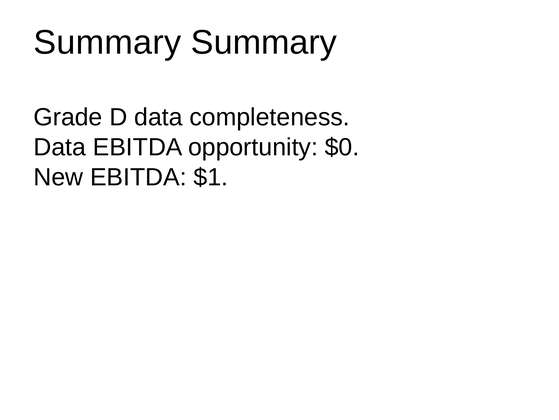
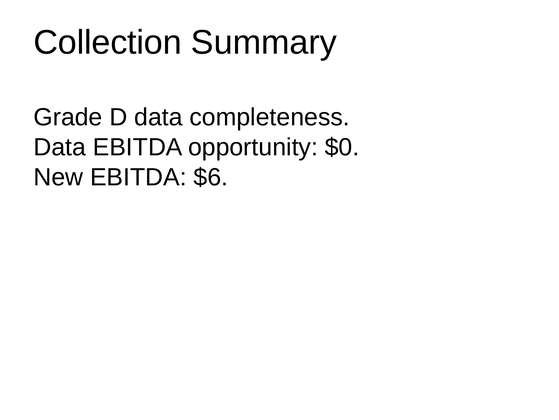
Summary: Summary -> Collection (108, 42)
$1: $1 -> $6 (211, 177)
